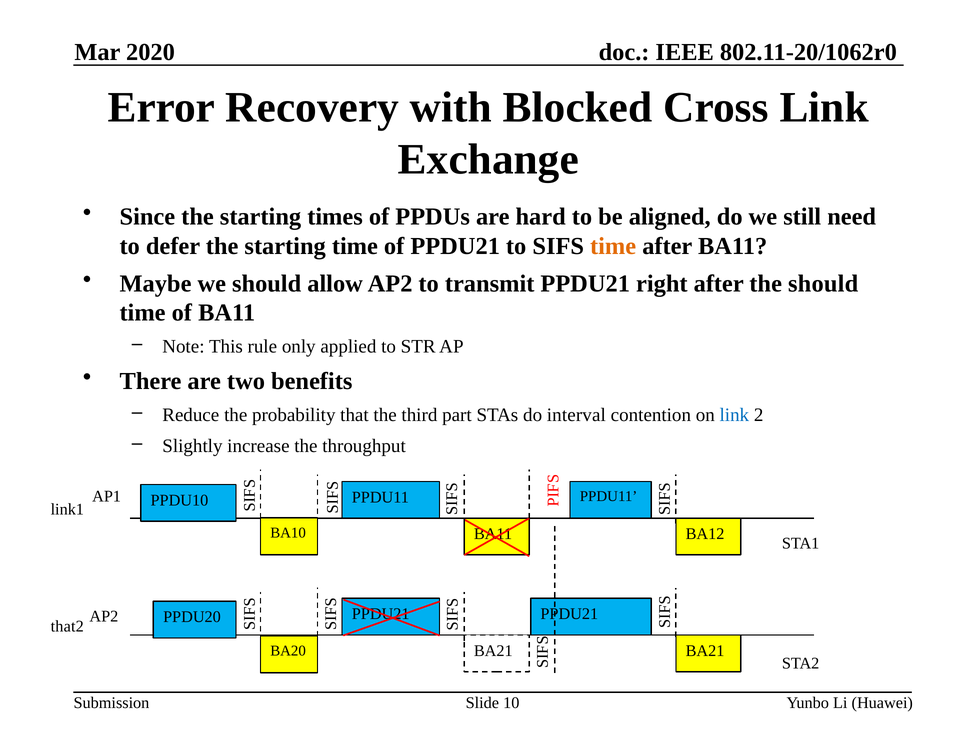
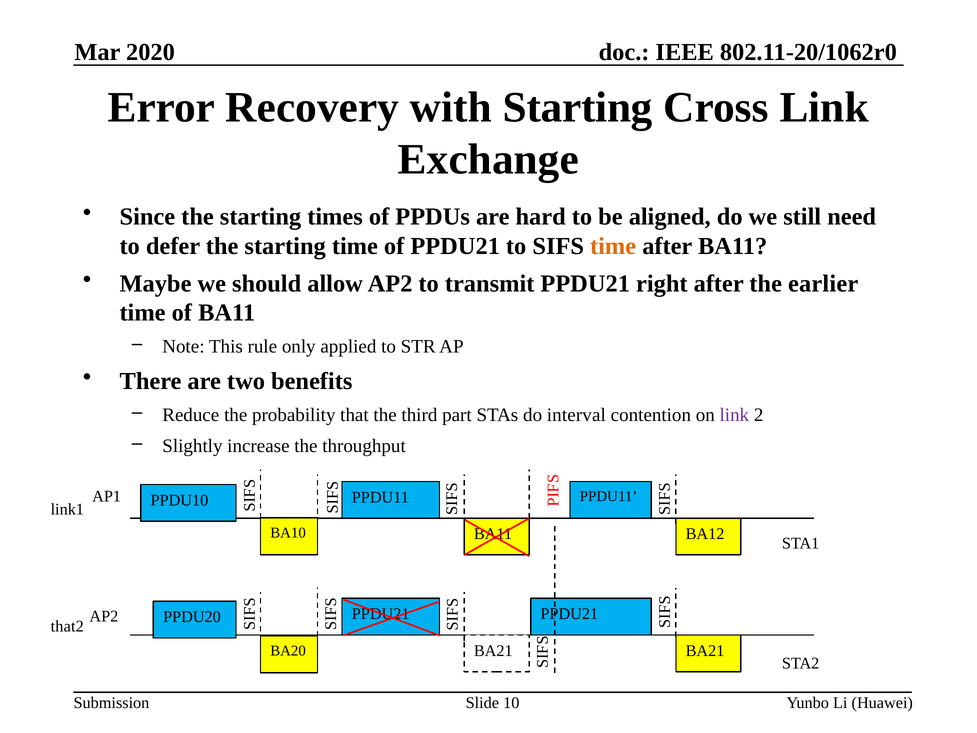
with Blocked: Blocked -> Starting (578, 107)
the should: should -> earlier (823, 283)
link colour: blue -> purple (734, 415)
